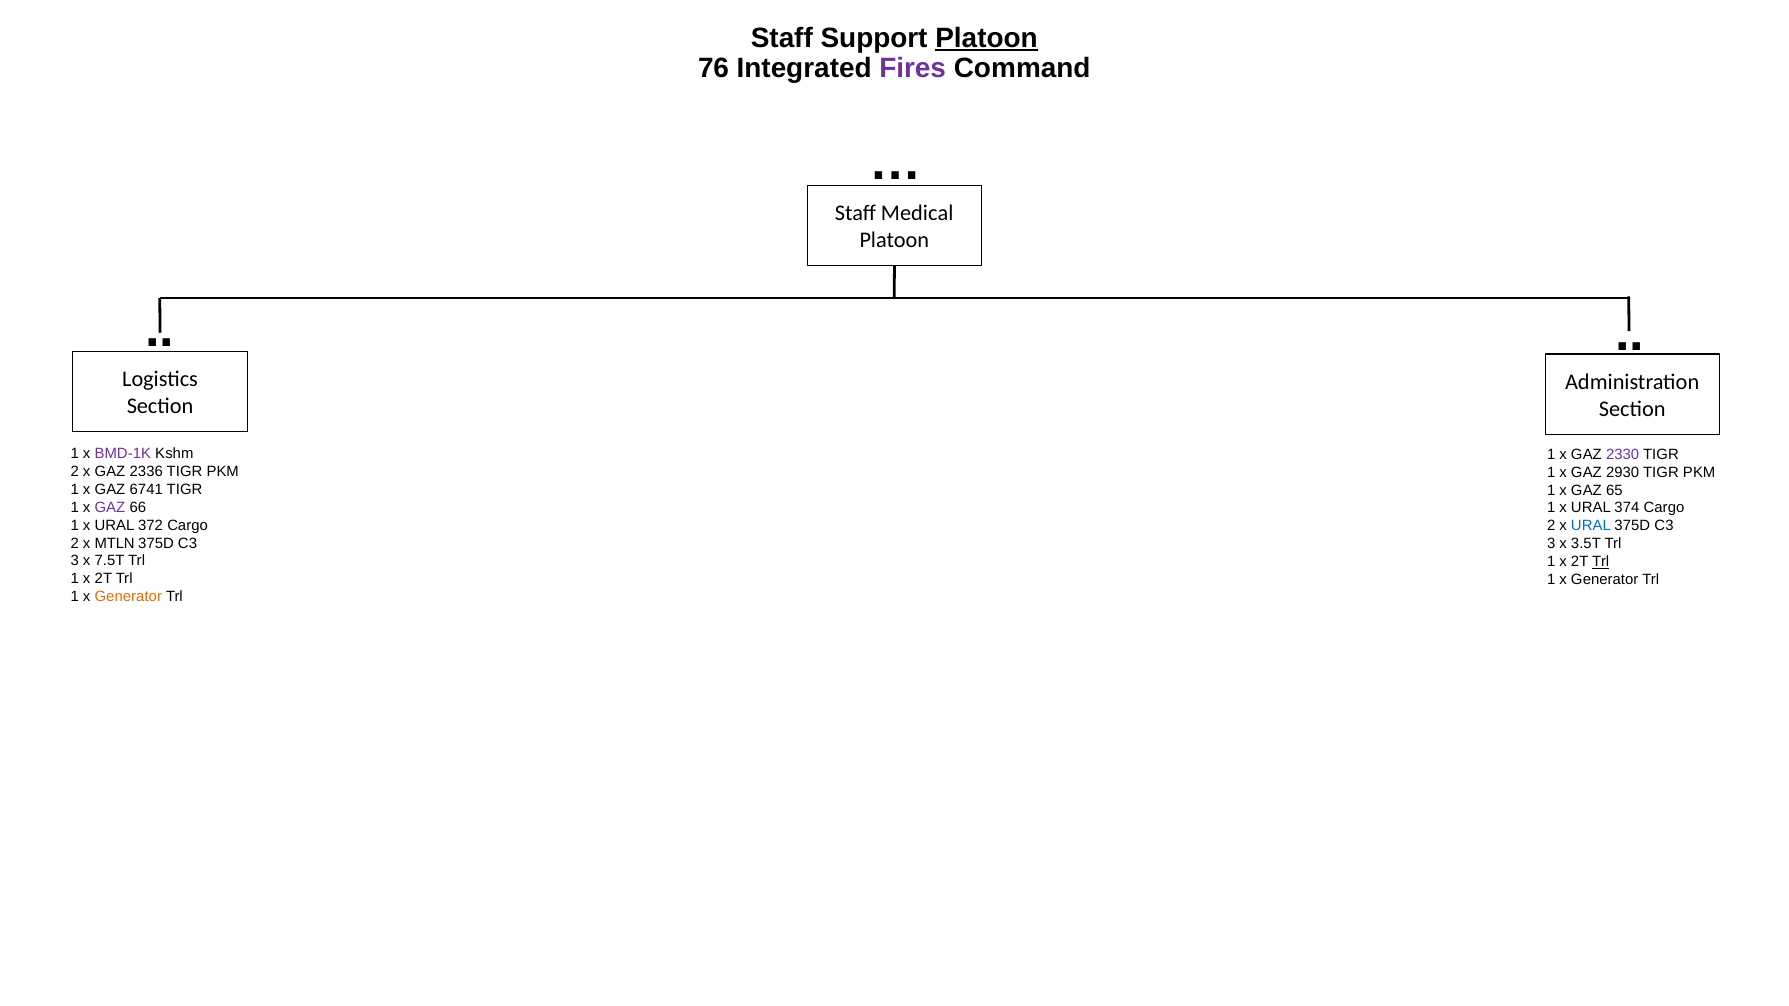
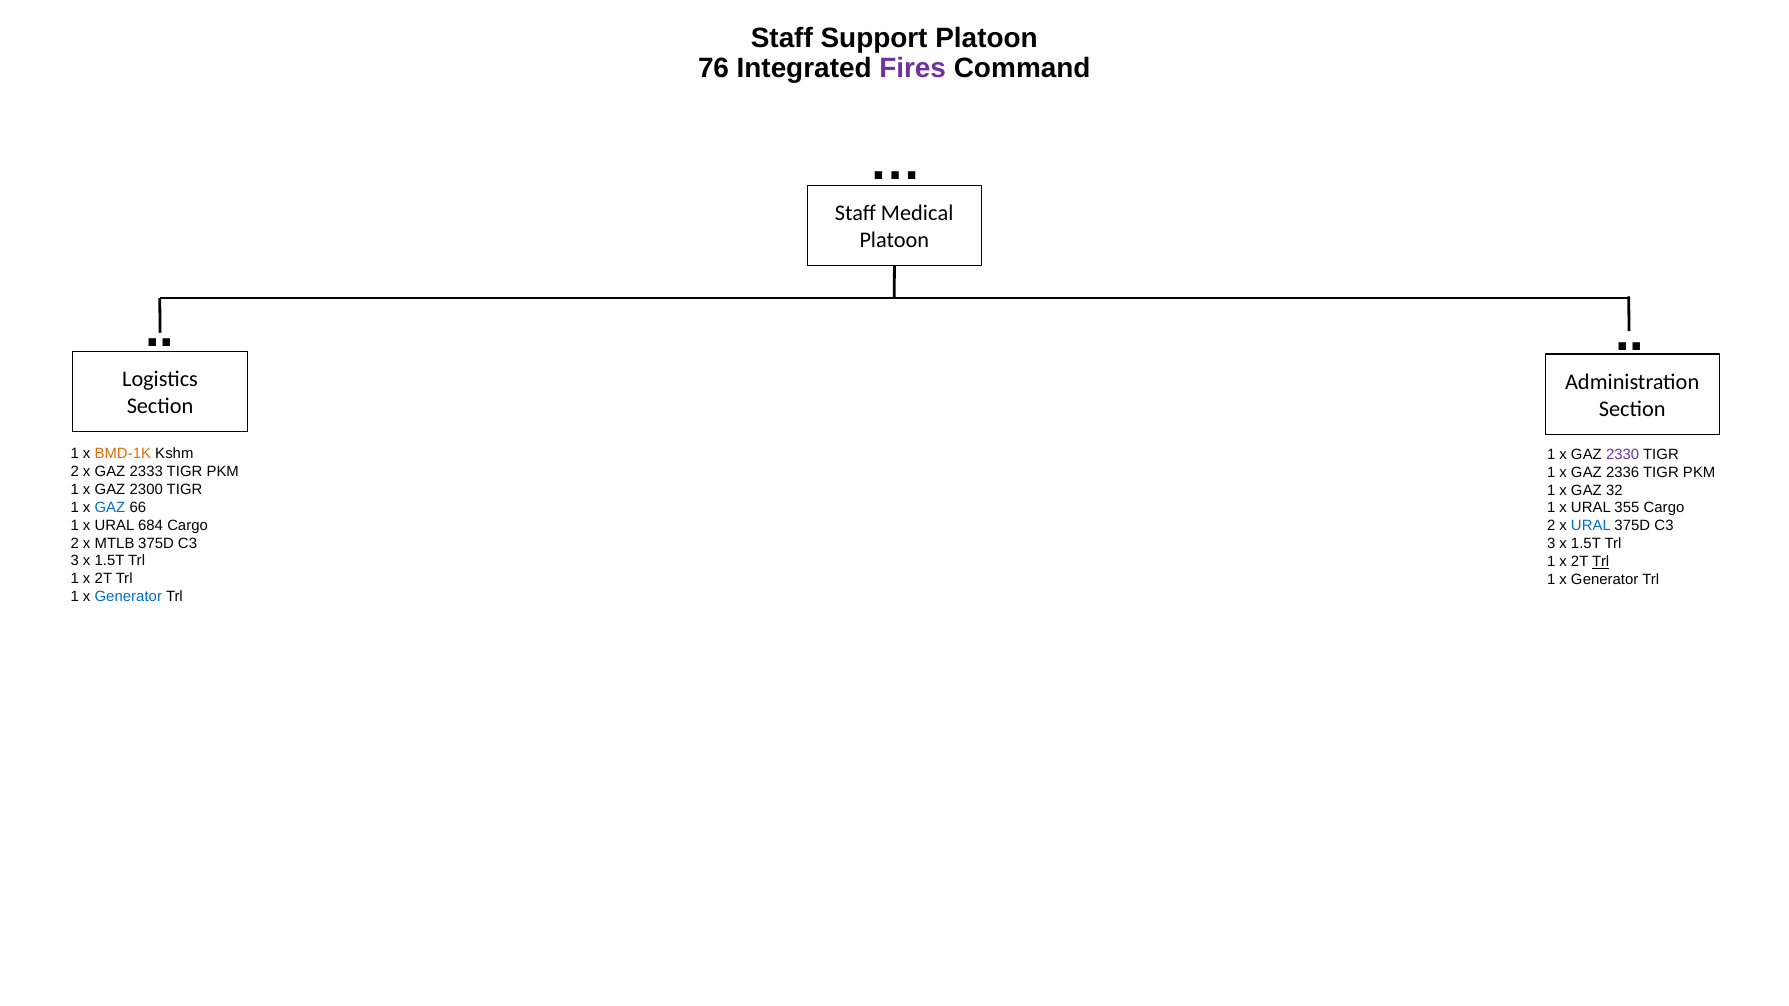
Platoon underline: present -> none (987, 38)
BMD-1K colour: purple -> orange (123, 454)
2336: 2336 -> 2333 (146, 472)
2930: 2930 -> 2336 (1623, 472)
6741: 6741 -> 2300 (146, 490)
65: 65 -> 32 (1614, 490)
GAZ colour: purple -> blue (110, 508)
374: 374 -> 355 (1627, 508)
372: 372 -> 684 (151, 525)
MTLN: MTLN -> MTLB (115, 543)
3.5T: 3.5T -> 1.5T (1586, 544)
7.5T: 7.5T -> 1.5T (110, 561)
Generator colour: orange -> blue (128, 597)
